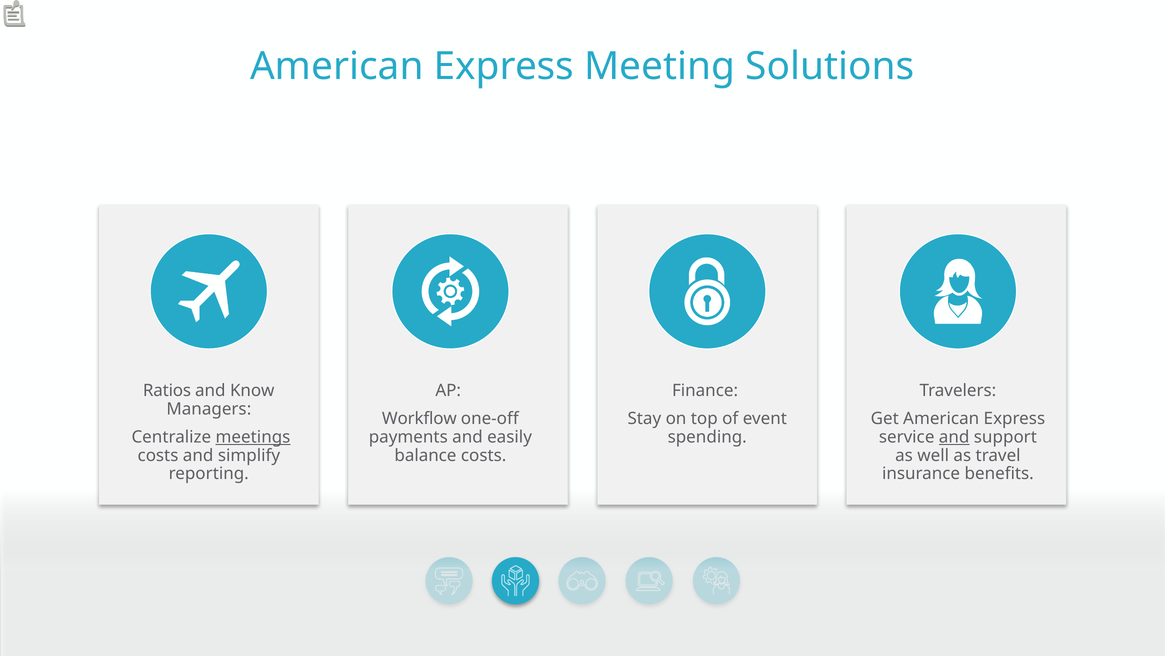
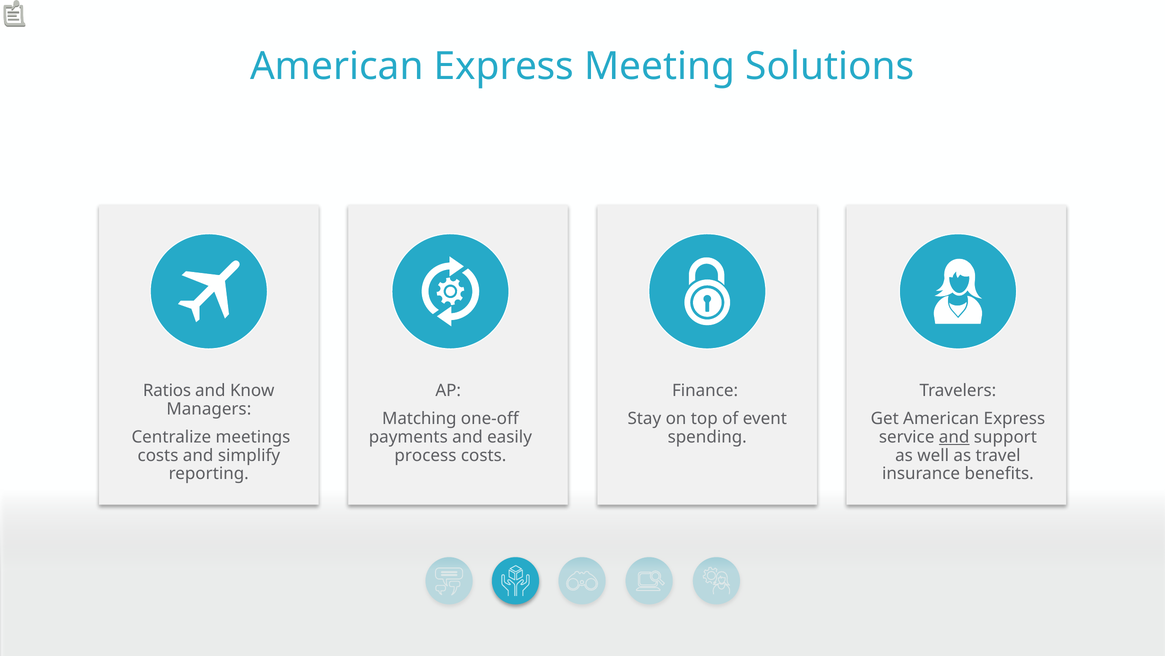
Workflow: Workflow -> Matching (419, 418)
meetings underline: present -> none (253, 437)
balance: balance -> process (425, 455)
